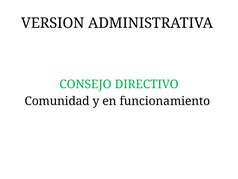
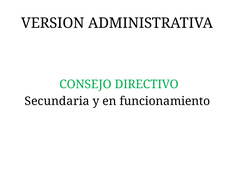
Comunidad: Comunidad -> Secundaria (57, 101)
